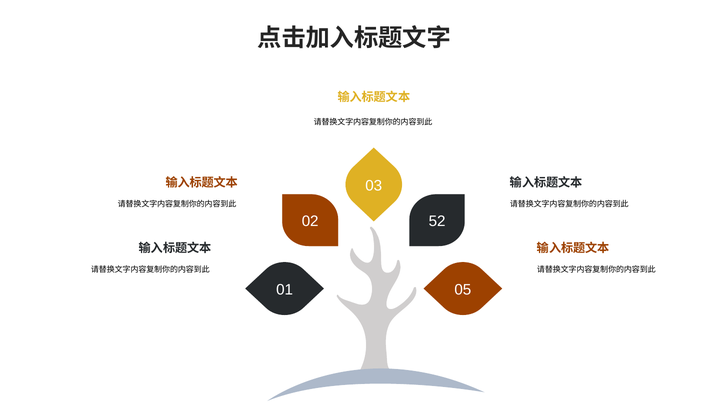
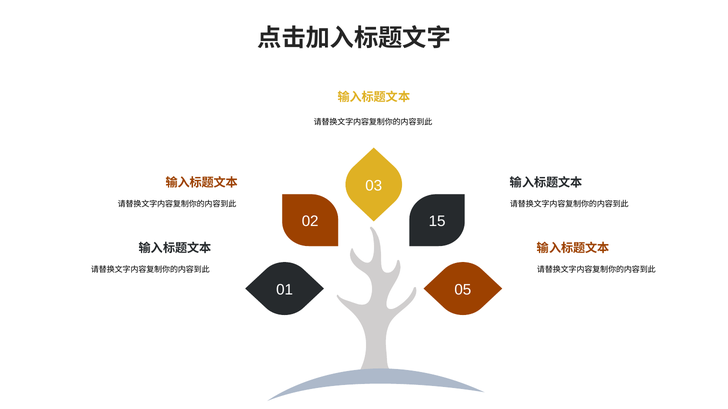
52: 52 -> 15 (437, 221)
